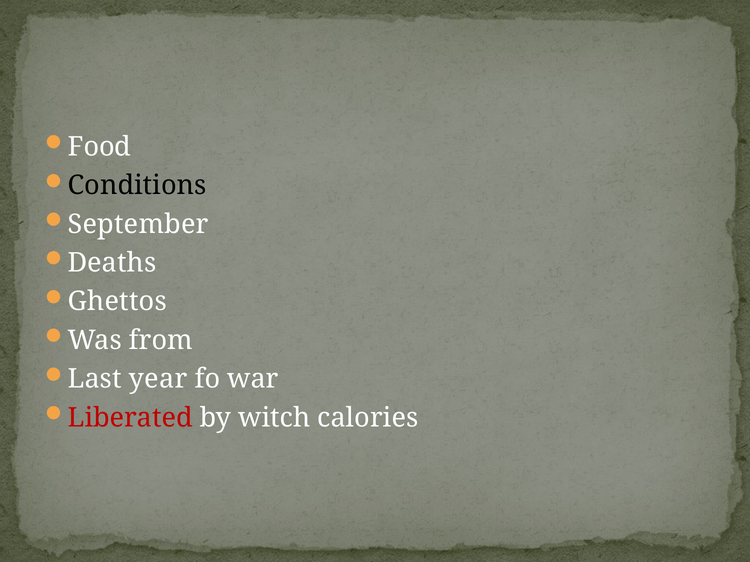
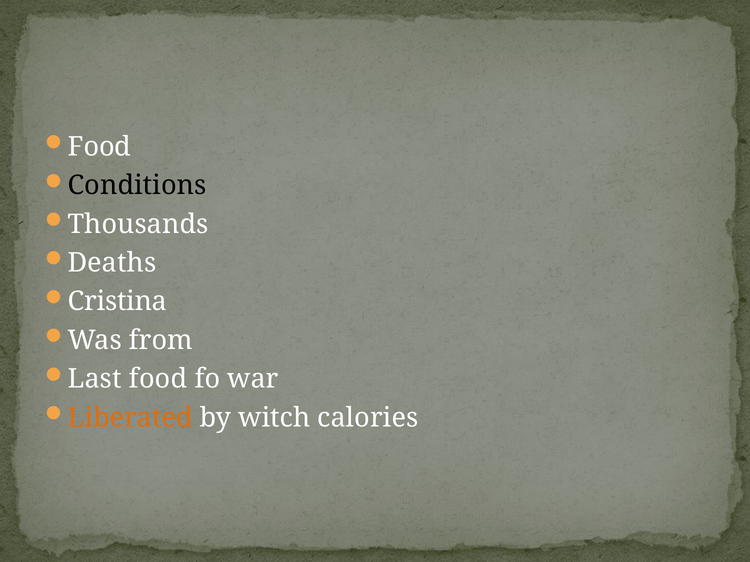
September: September -> Thousands (138, 224)
Ghettos: Ghettos -> Cristina (118, 302)
Last year: year -> food (158, 379)
Liberated colour: red -> orange (130, 418)
